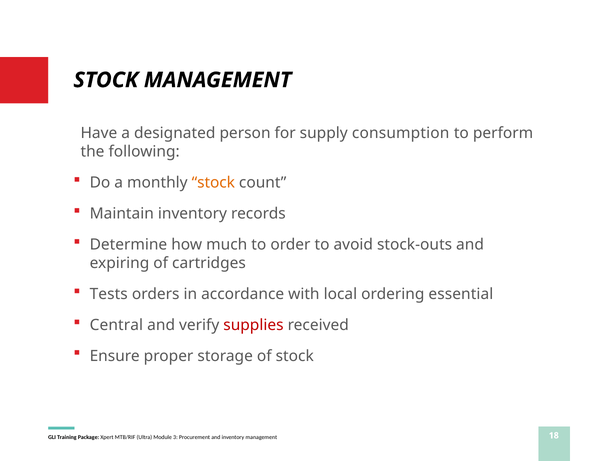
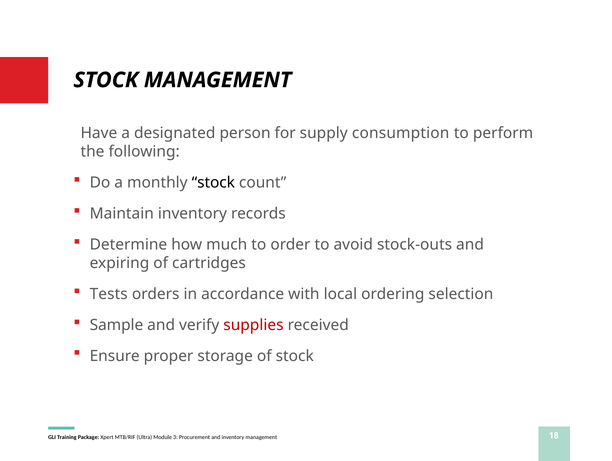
stock colour: orange -> black (213, 182)
essential: essential -> selection (461, 294)
Central: Central -> Sample (116, 325)
